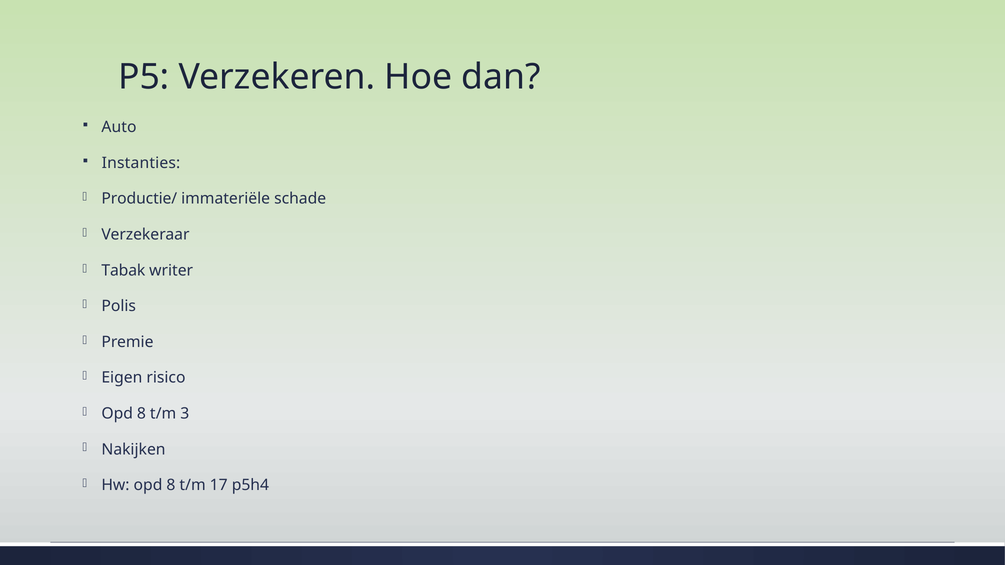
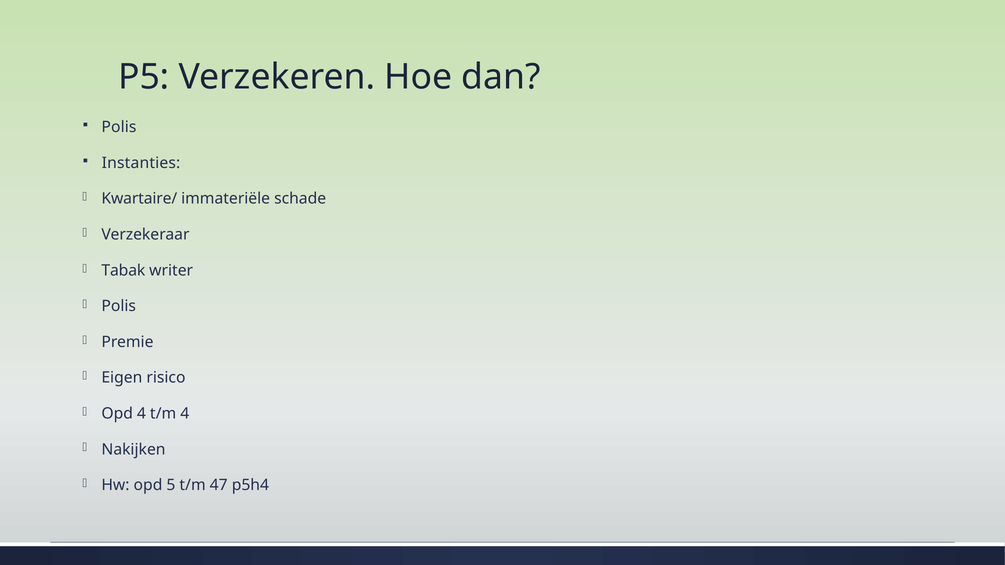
Auto: Auto -> Polis (119, 127)
Productie/: Productie/ -> Kwartaire/ (139, 199)
8: 8 -> 4 (141, 414)
t/m 3: 3 -> 4 (185, 414)
Hw opd 8: 8 -> 5 (171, 485)
17: 17 -> 47 (219, 485)
